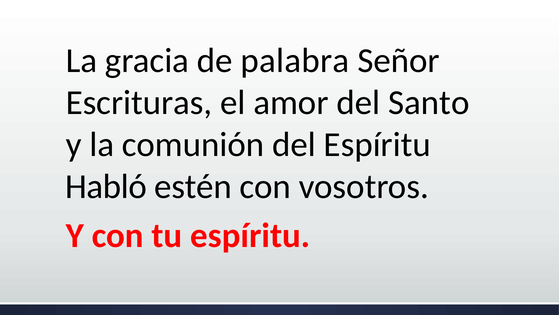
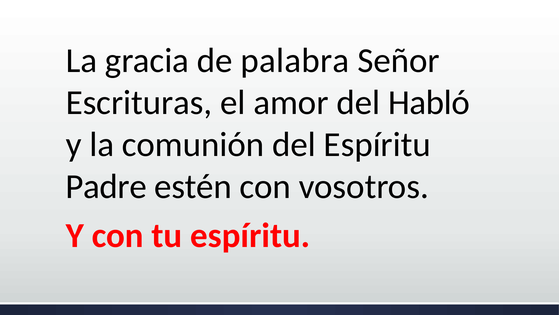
Santo: Santo -> Habló (429, 102)
Habló: Habló -> Padre (106, 186)
